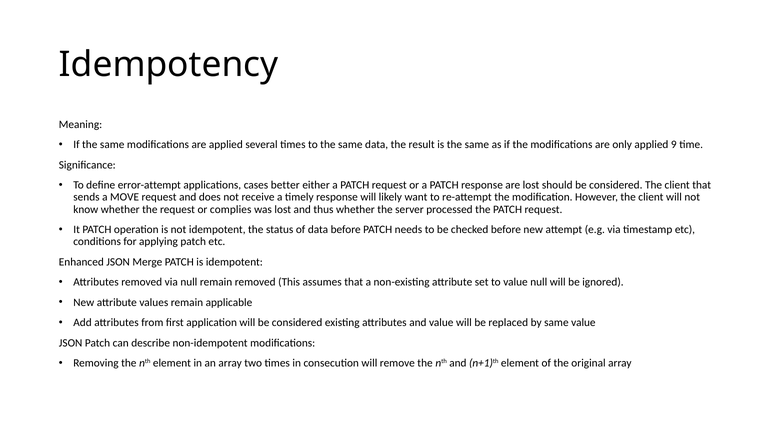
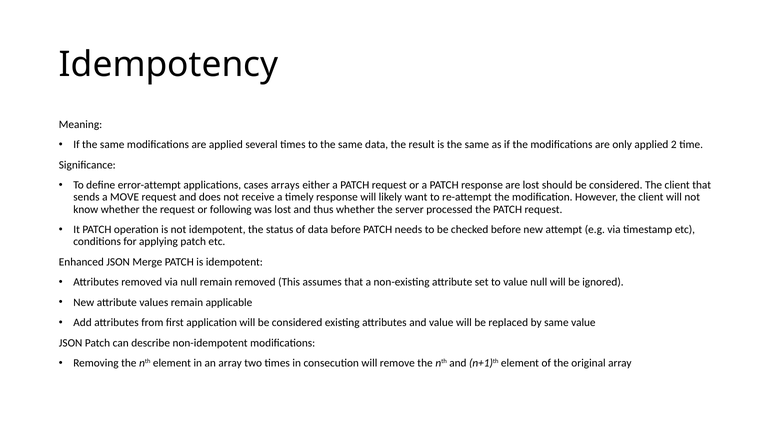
9: 9 -> 2 (674, 145)
better: better -> arrays (285, 185)
complies: complies -> following (231, 210)
